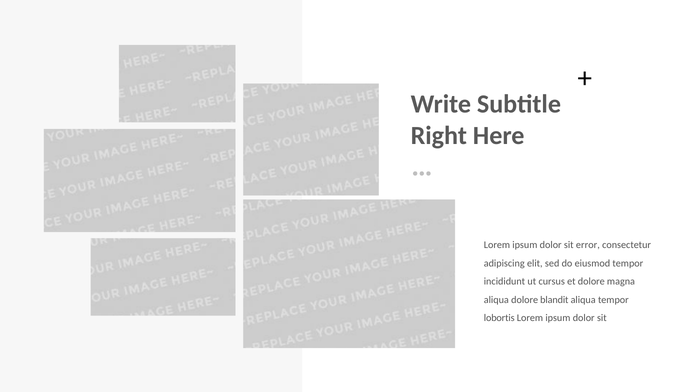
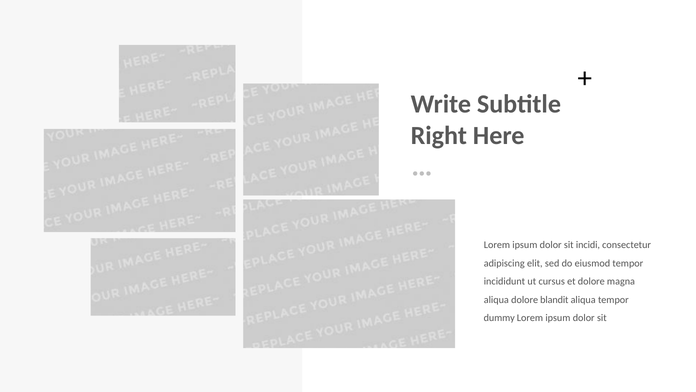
error: error -> incidi (588, 245)
lobortis: lobortis -> dummy (499, 318)
